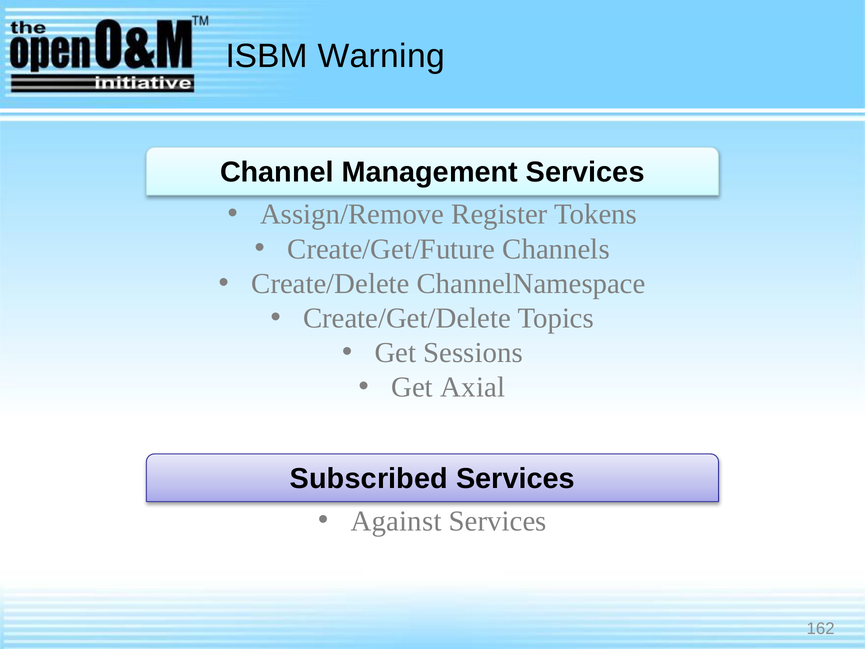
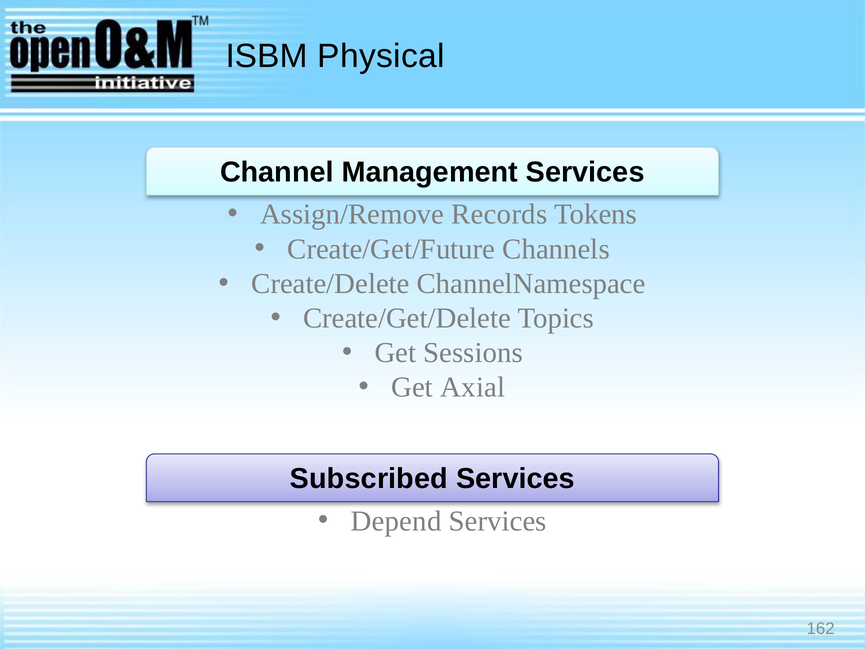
Warning: Warning -> Physical (381, 56)
Register: Register -> Records (499, 214)
Against: Against -> Depend (396, 521)
